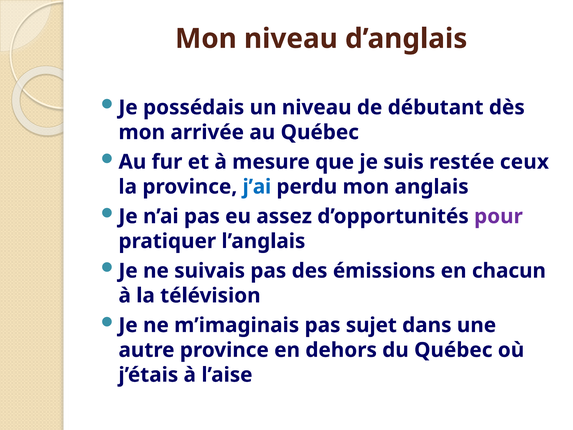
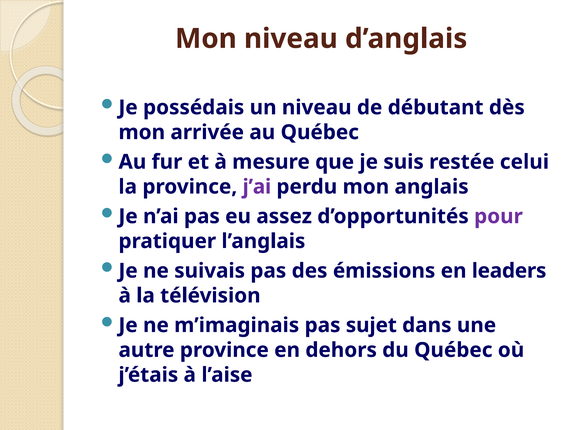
ceux: ceux -> celui (524, 162)
j’ai colour: blue -> purple (257, 187)
chacun: chacun -> leaders (509, 271)
